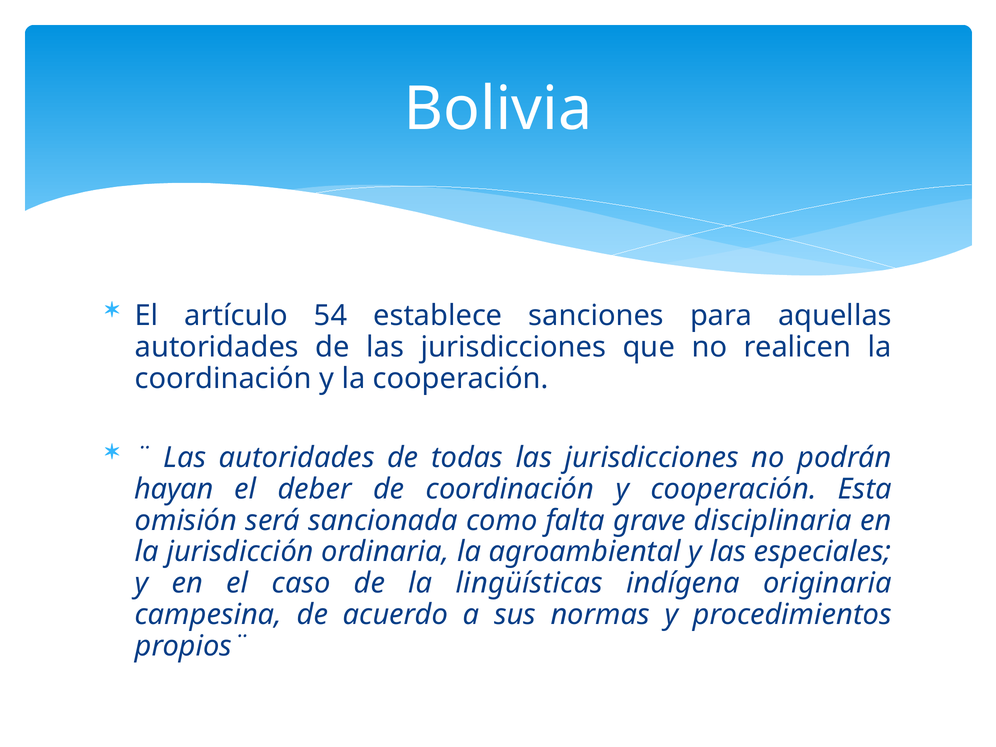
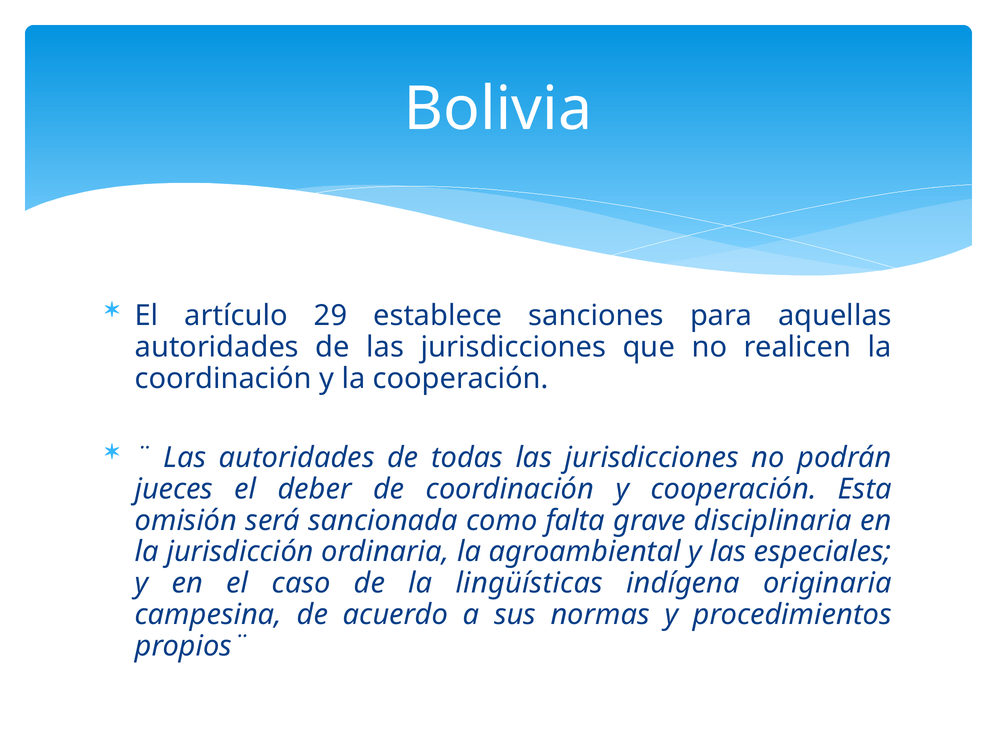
54: 54 -> 29 (331, 316)
hayan: hayan -> jueces (174, 489)
